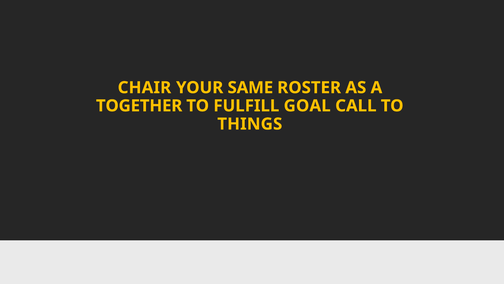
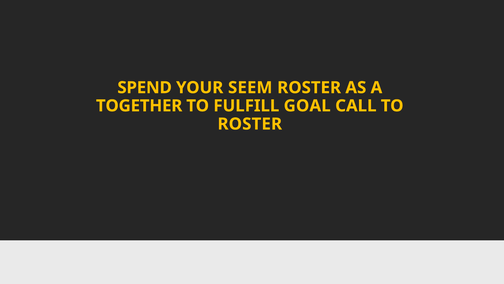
CHAIR: CHAIR -> SPEND (145, 87)
SAME: SAME -> SEEM (250, 87)
THINGS: THINGS -> ROSTER (250, 124)
